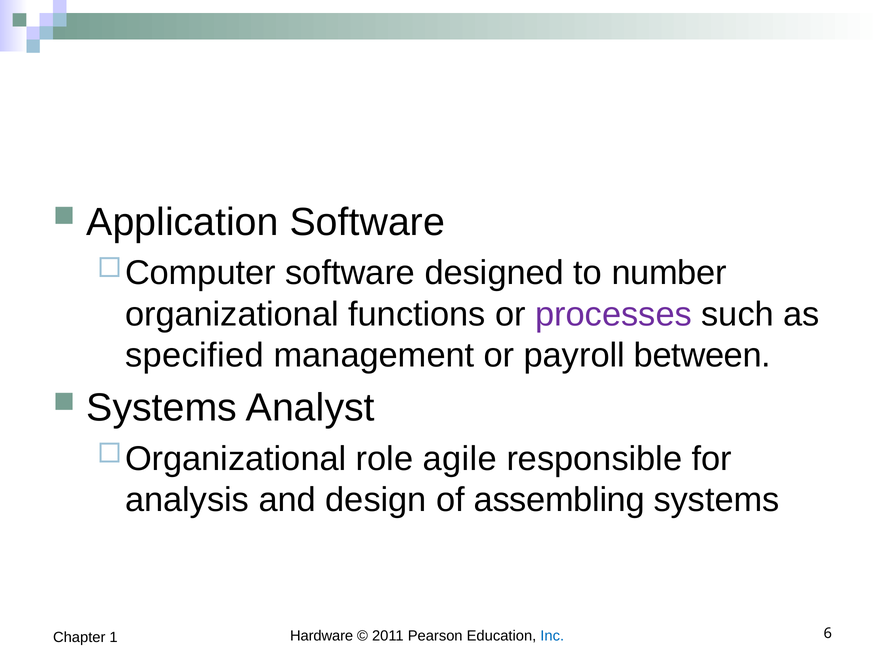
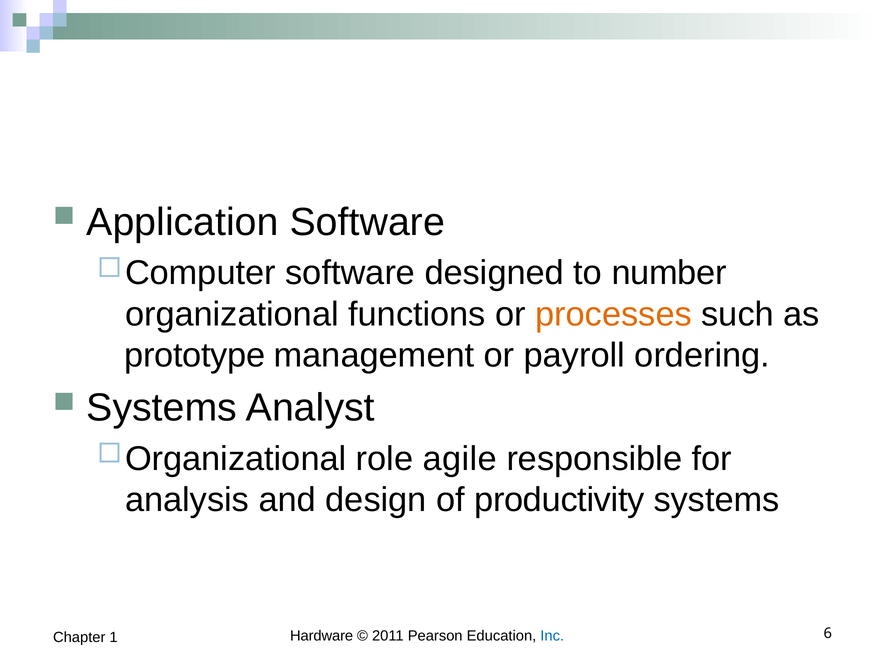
processes colour: purple -> orange (614, 315)
specified: specified -> prototype (195, 356)
between: between -> ordering (702, 356)
assembling: assembling -> productivity (559, 501)
